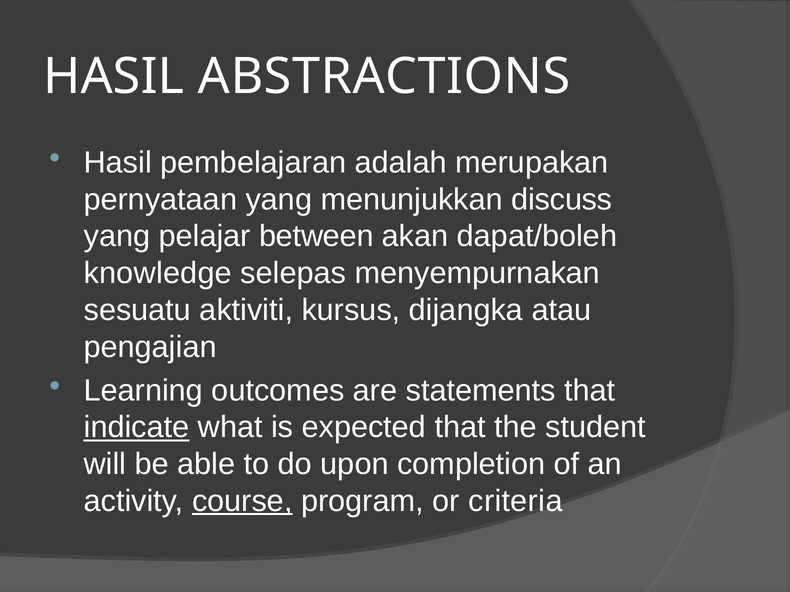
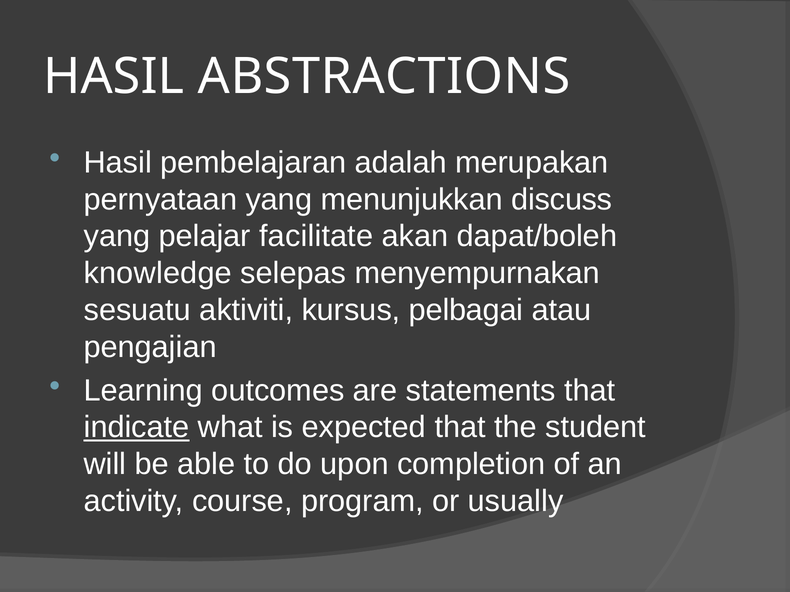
between: between -> facilitate (316, 237)
dijangka: dijangka -> pelbagai (466, 310)
course underline: present -> none (242, 501)
criteria: criteria -> usually (516, 501)
